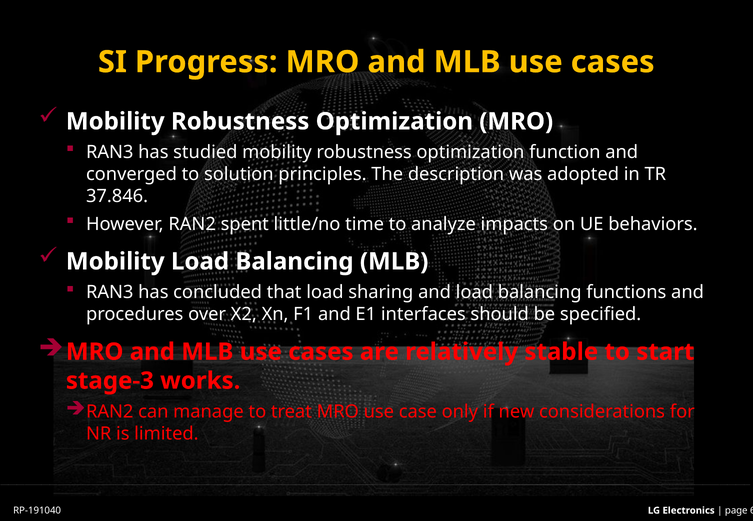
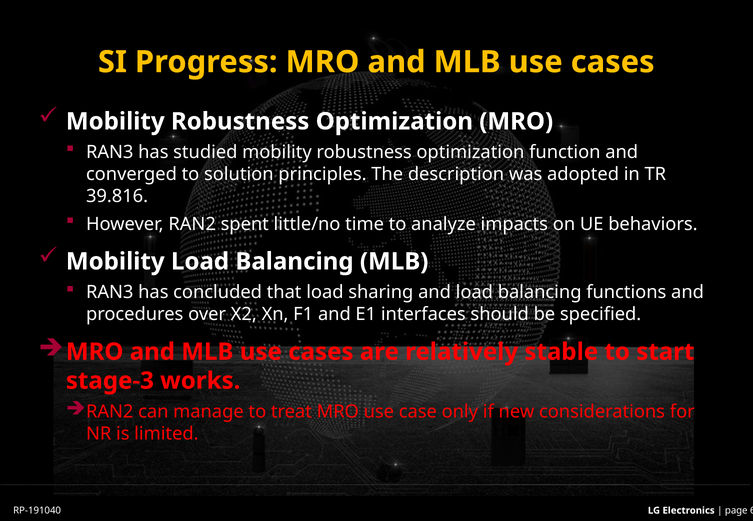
37.846: 37.846 -> 39.816 (117, 196)
